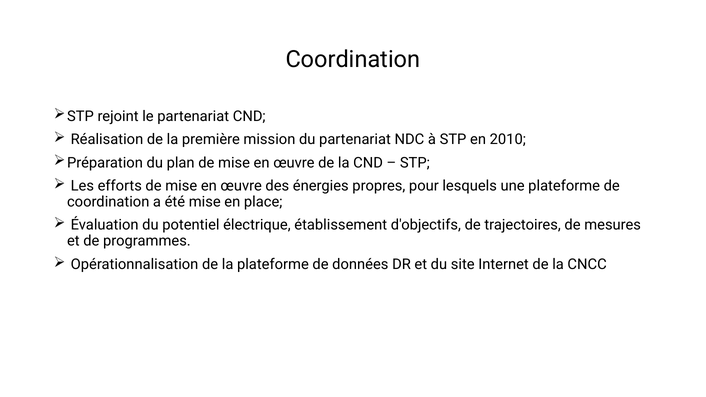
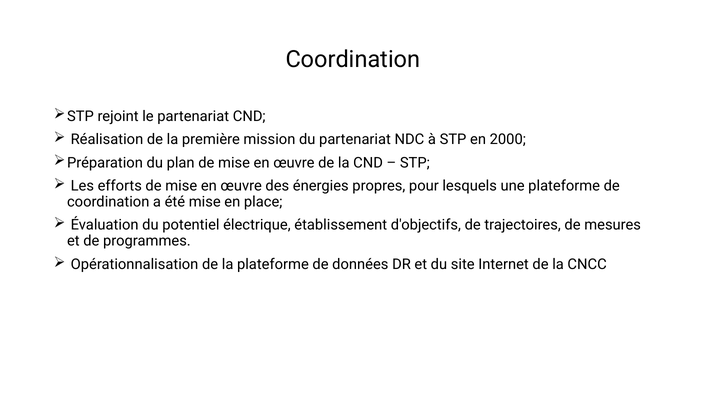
2010: 2010 -> 2000 (508, 140)
